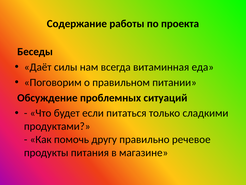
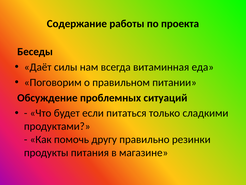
речевое: речевое -> резинки (191, 139)
